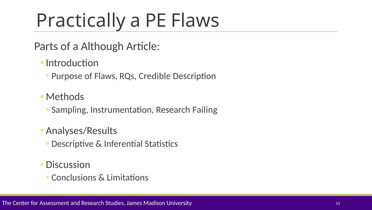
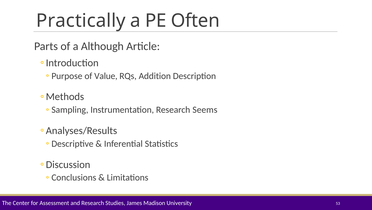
PE Flaws: Flaws -> Often (195, 21)
of Flaws: Flaws -> Value (106, 76)
Credible: Credible -> Addition (155, 76)
Failing: Failing -> Seems (205, 109)
